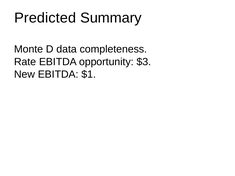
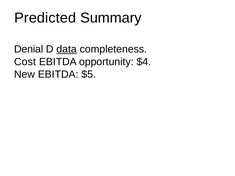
Monte: Monte -> Denial (29, 49)
data underline: none -> present (67, 49)
Rate: Rate -> Cost (25, 62)
$3: $3 -> $4 (144, 62)
$1: $1 -> $5 (89, 74)
